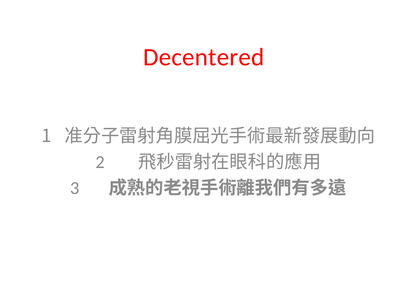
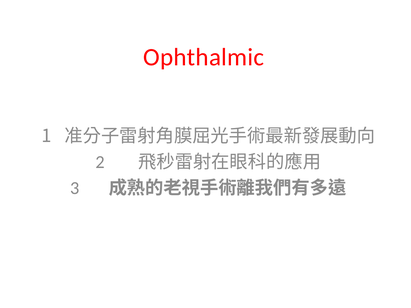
Decentered: Decentered -> Ophthalmic (204, 57)
